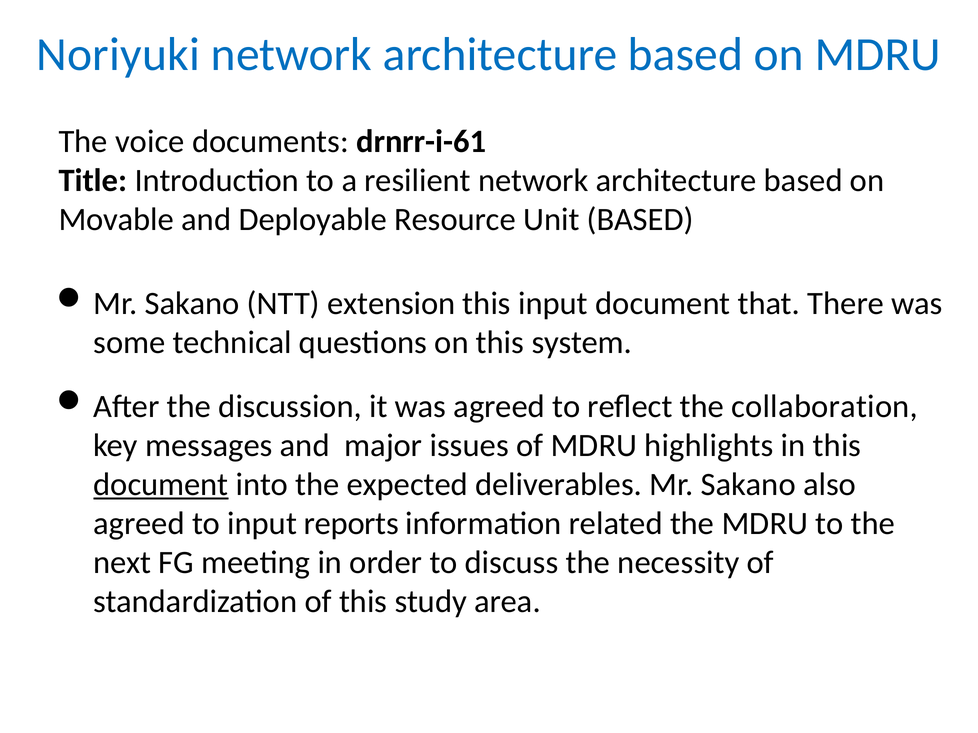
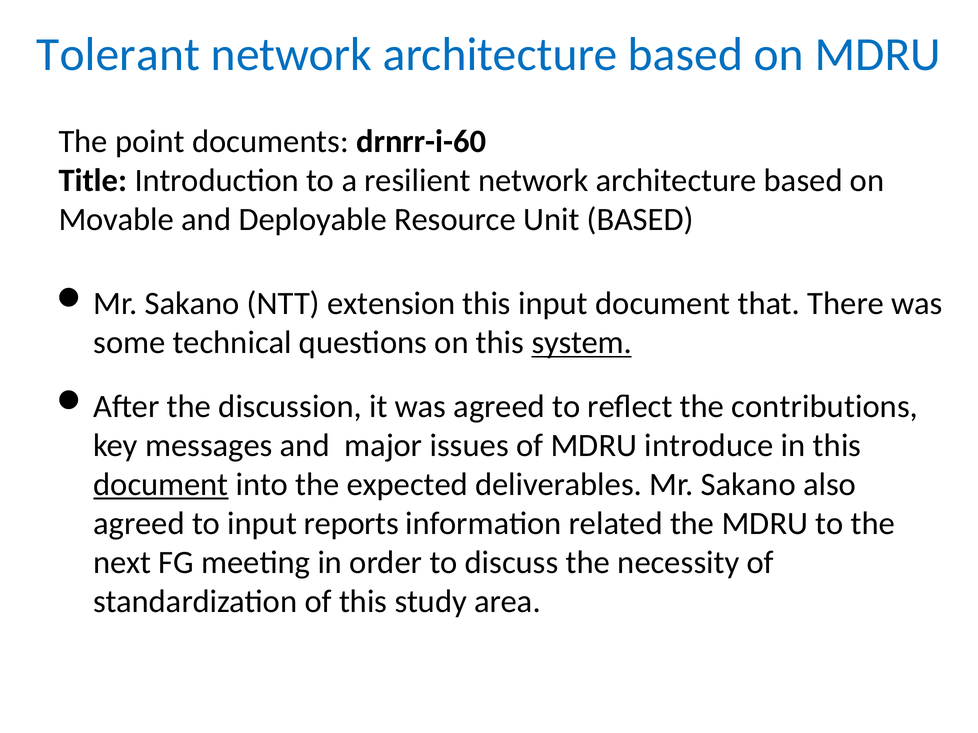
Noriyuki: Noriyuki -> Tolerant (118, 55)
voice: voice -> point (150, 141)
drnrr-i-61: drnrr-i-61 -> drnrr-i-60 (421, 141)
system underline: none -> present (582, 343)
collaboration: collaboration -> contributions (825, 407)
highlights: highlights -> introduce (709, 446)
